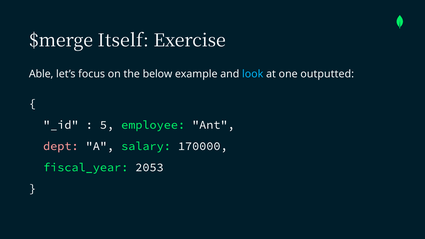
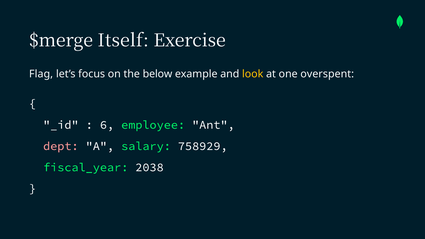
Able: Able -> Flag (41, 74)
look colour: light blue -> yellow (253, 74)
outputted: outputted -> overspent (327, 74)
5: 5 -> 6 (107, 125)
170000: 170000 -> 758929 (203, 146)
2053: 2053 -> 2038 (150, 167)
